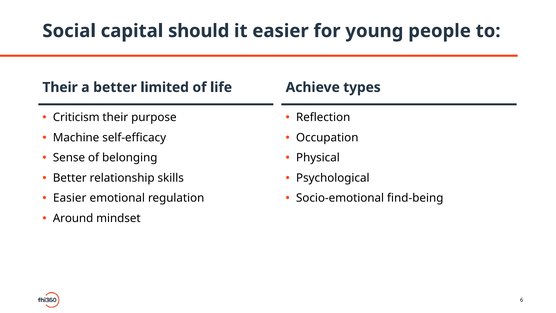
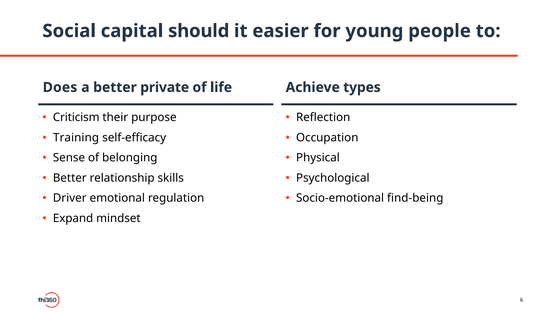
Their: Their -> Does (60, 87)
limited: limited -> private (165, 87)
Machine: Machine -> Training (76, 137)
Easier: Easier -> Driver (70, 198)
Around: Around -> Expand (73, 218)
